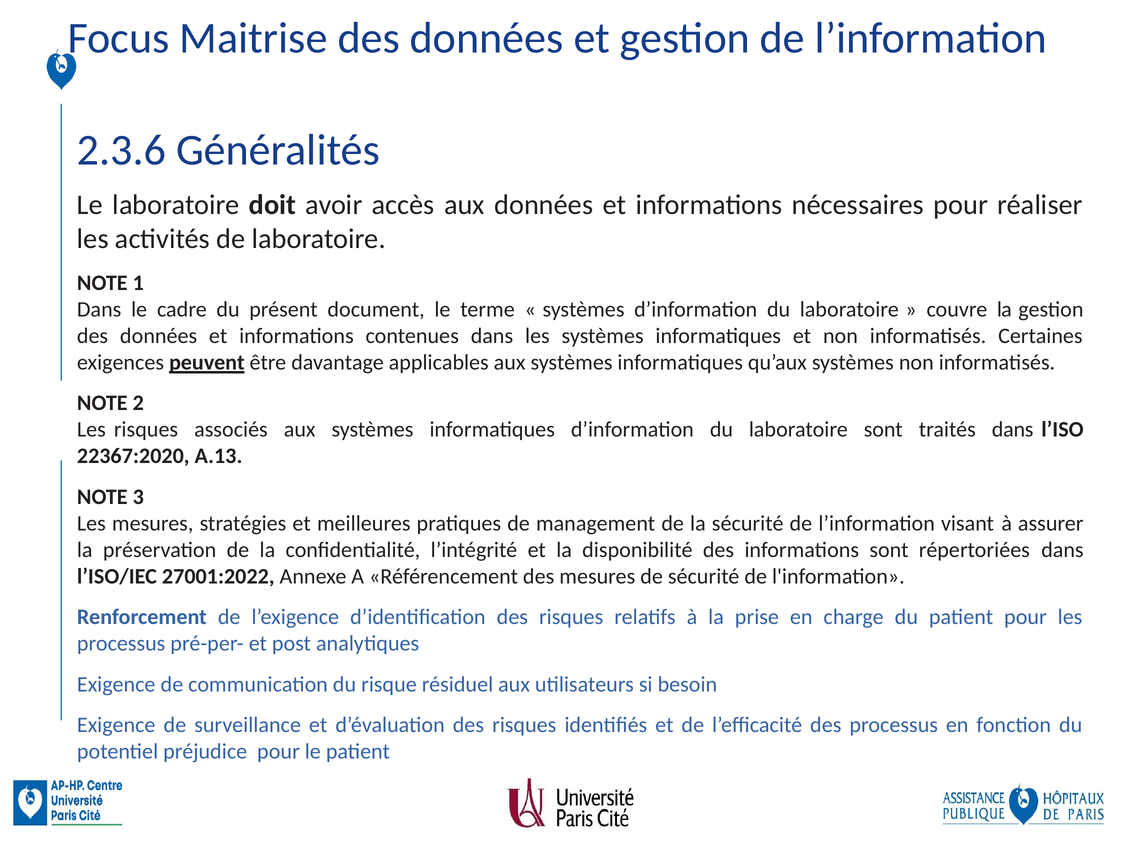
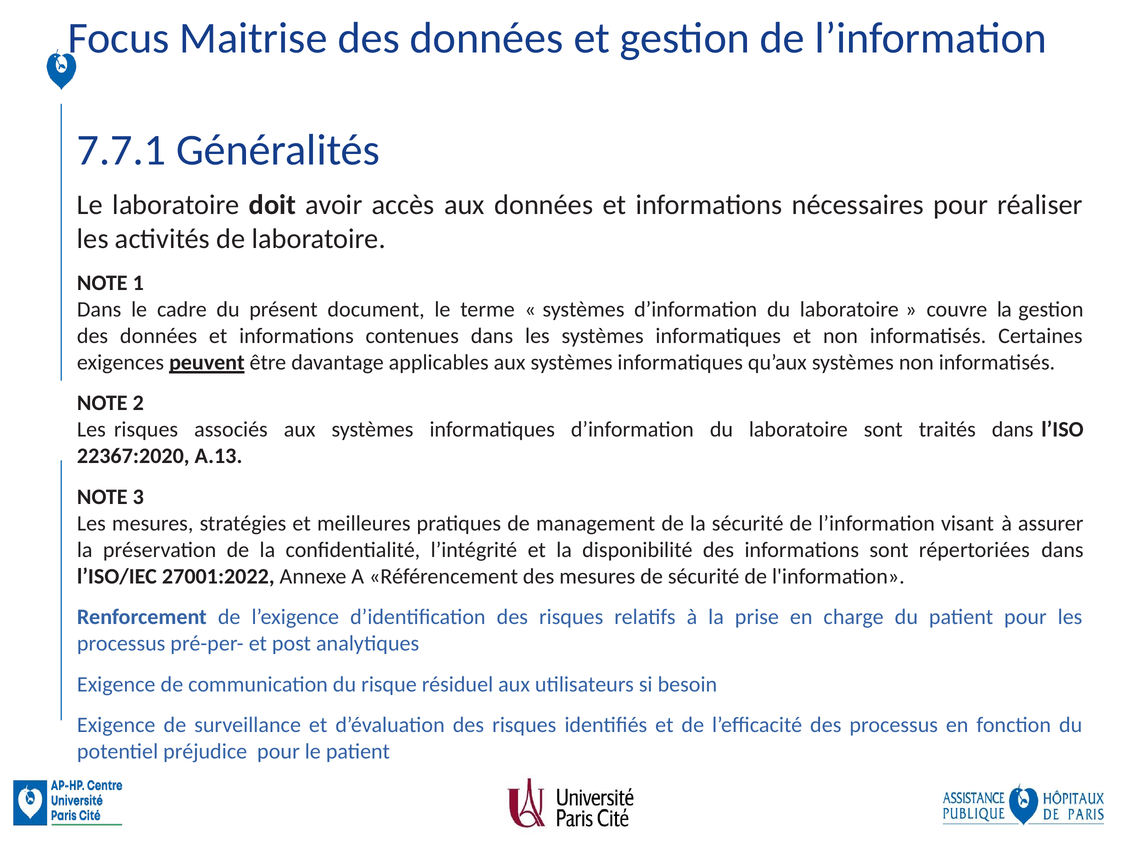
2.3.6: 2.3.6 -> 7.7.1 (122, 150)
